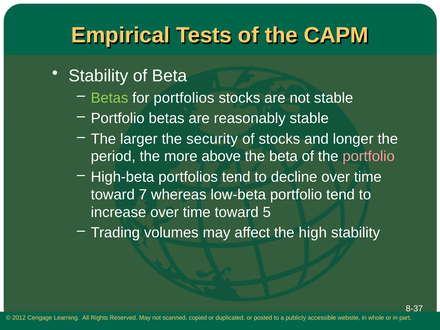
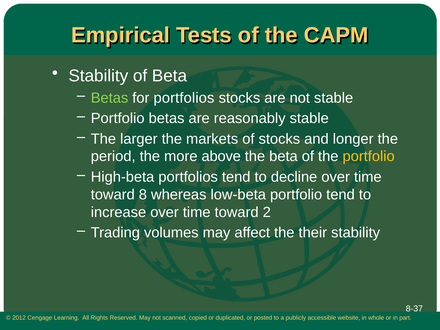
security: security -> markets (212, 139)
portfolio colour: pink -> yellow (369, 156)
7: 7 -> 8 (143, 195)
5: 5 -> 2 (267, 212)
high: high -> their (313, 233)
